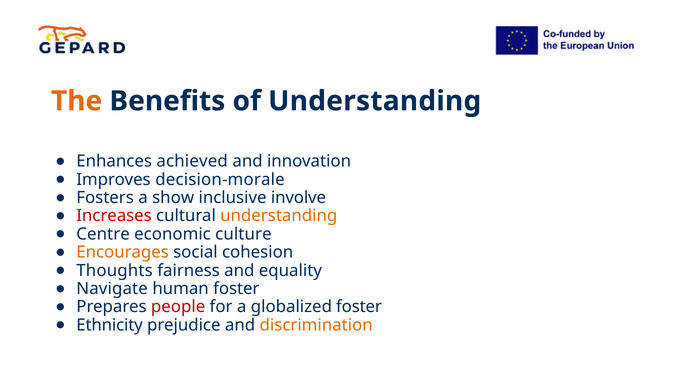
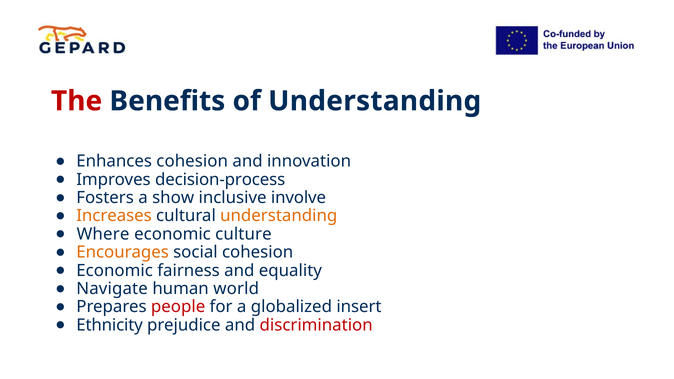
The colour: orange -> red (77, 101)
Enhances achieved: achieved -> cohesion (192, 161)
decision-morale: decision-morale -> decision-process (220, 180)
Increases colour: red -> orange (114, 216)
Centre: Centre -> Where (103, 234)
Thoughts: Thoughts -> Economic (115, 271)
human foster: foster -> world (236, 289)
globalized foster: foster -> insert (359, 307)
discrimination colour: orange -> red (316, 325)
